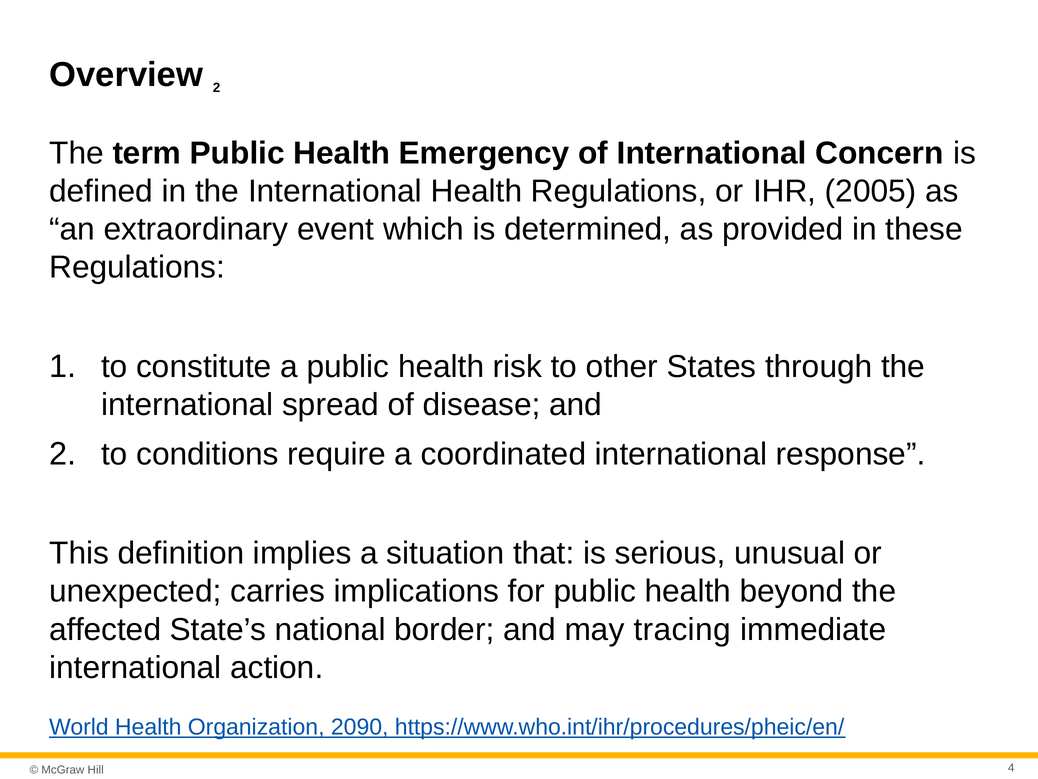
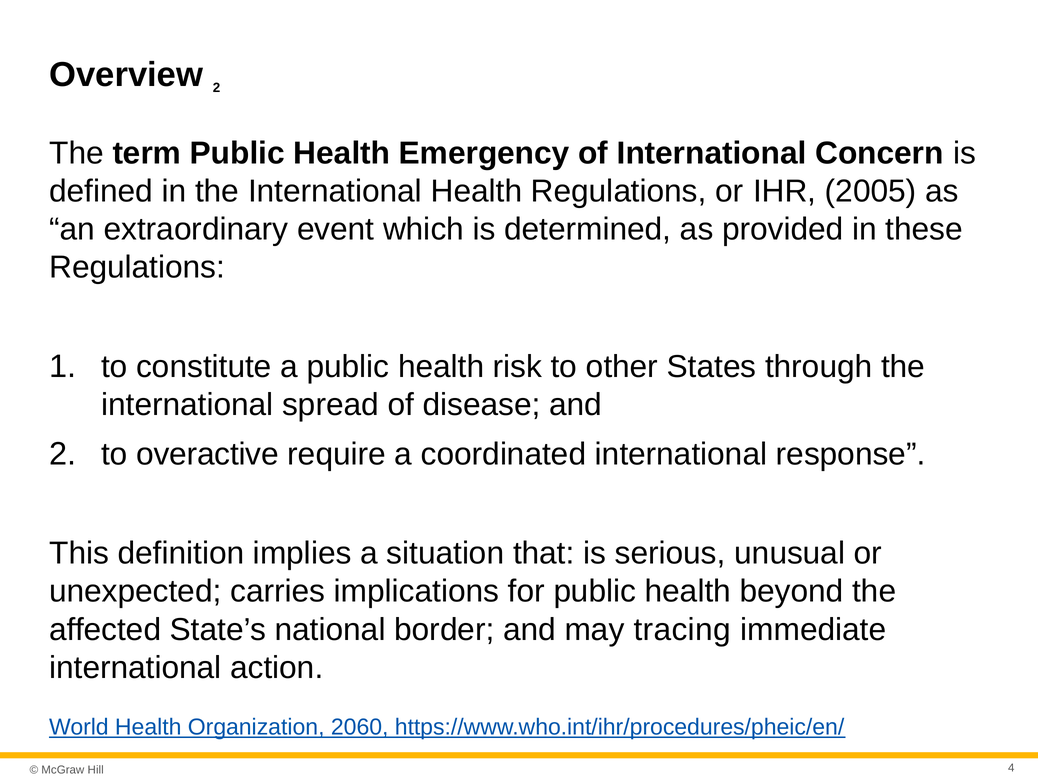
conditions: conditions -> overactive (207, 454)
2090: 2090 -> 2060 (360, 726)
